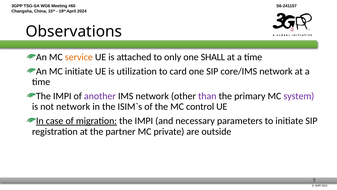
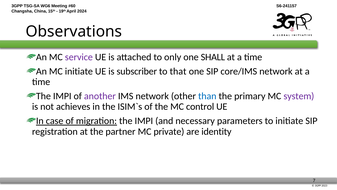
service colour: orange -> purple (79, 57)
utilization: utilization -> subscriber (137, 71)
card: card -> that (178, 71)
than colour: purple -> blue (207, 96)
not network: network -> achieves (73, 106)
outside: outside -> identity (216, 131)
